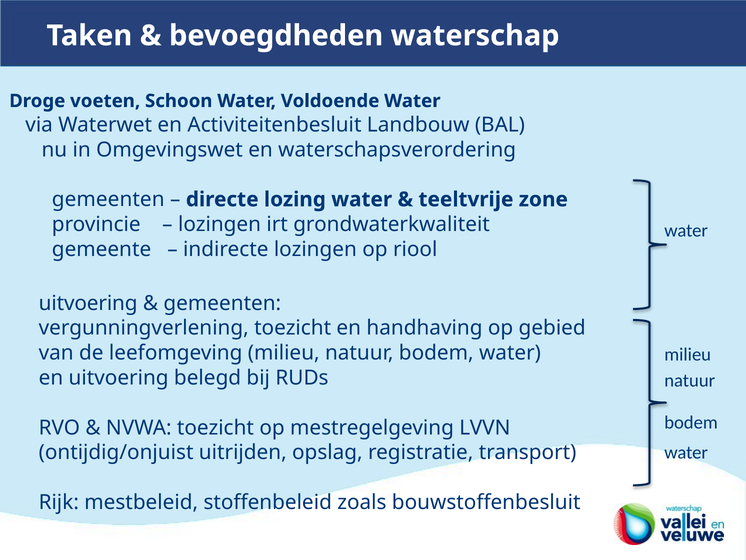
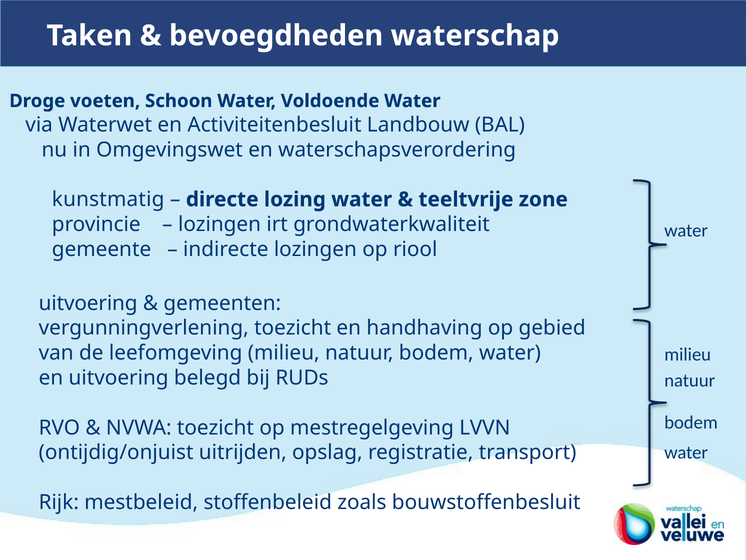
gemeenten: gemeenten -> kunstmatig (108, 199)
